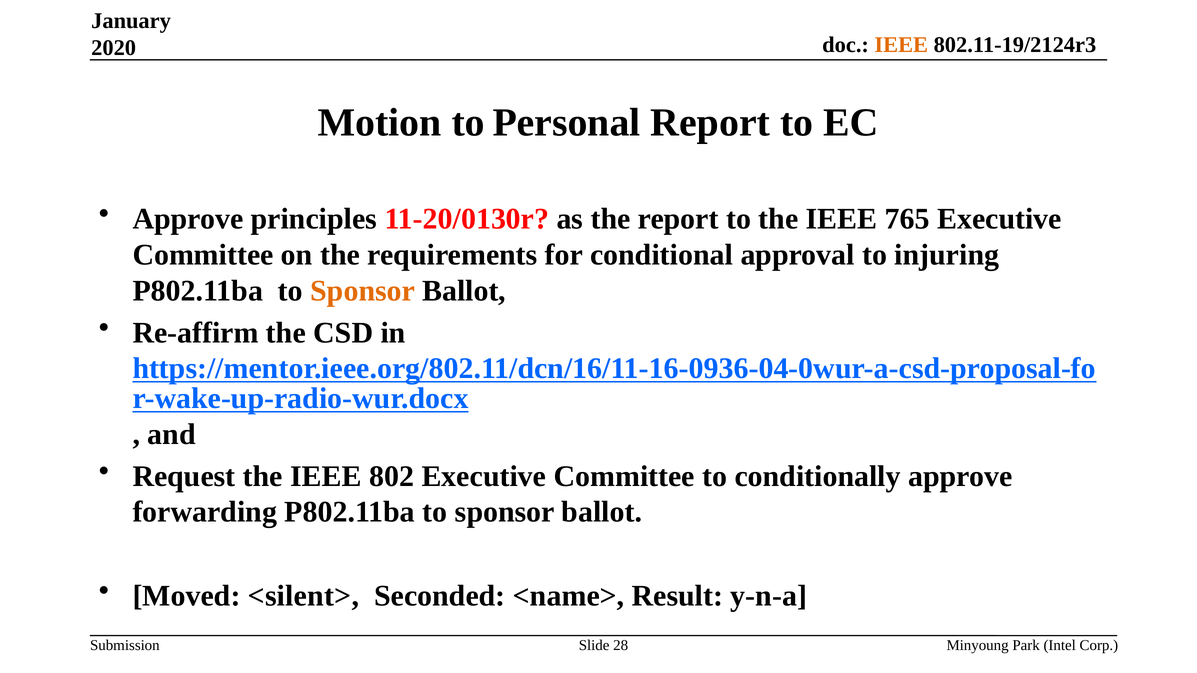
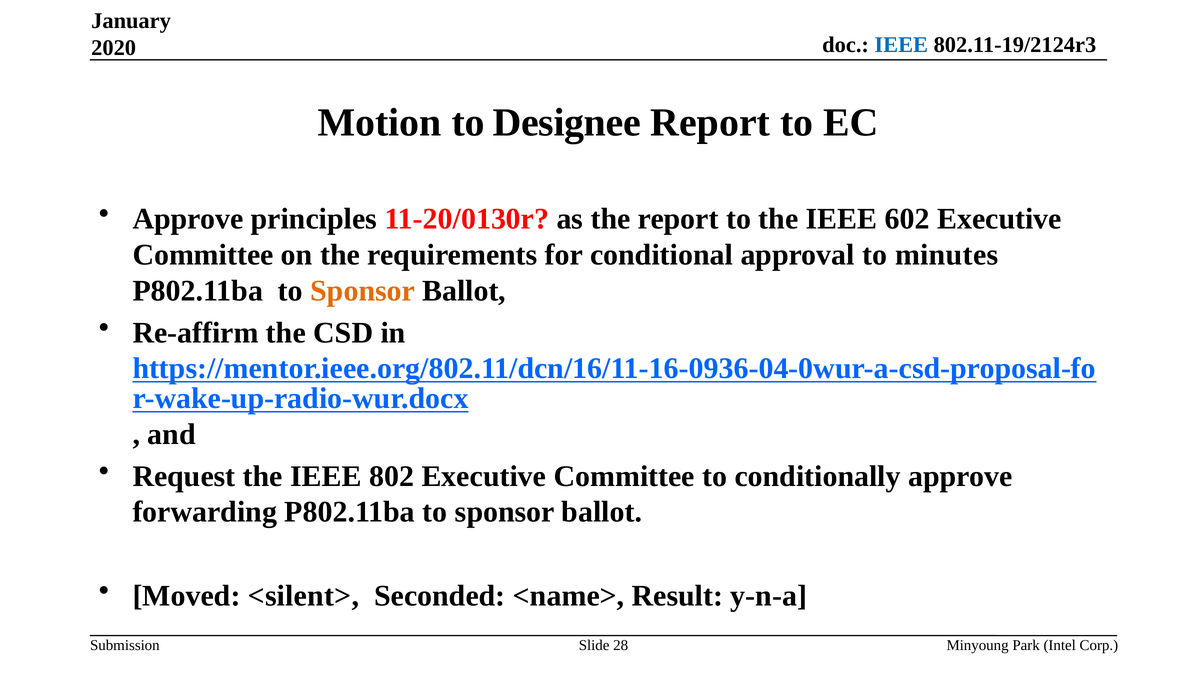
IEEE colour: orange -> blue (901, 45)
Personal: Personal -> Designee (567, 122)
765: 765 -> 602 (907, 219)
injuring: injuring -> minutes (947, 255)
